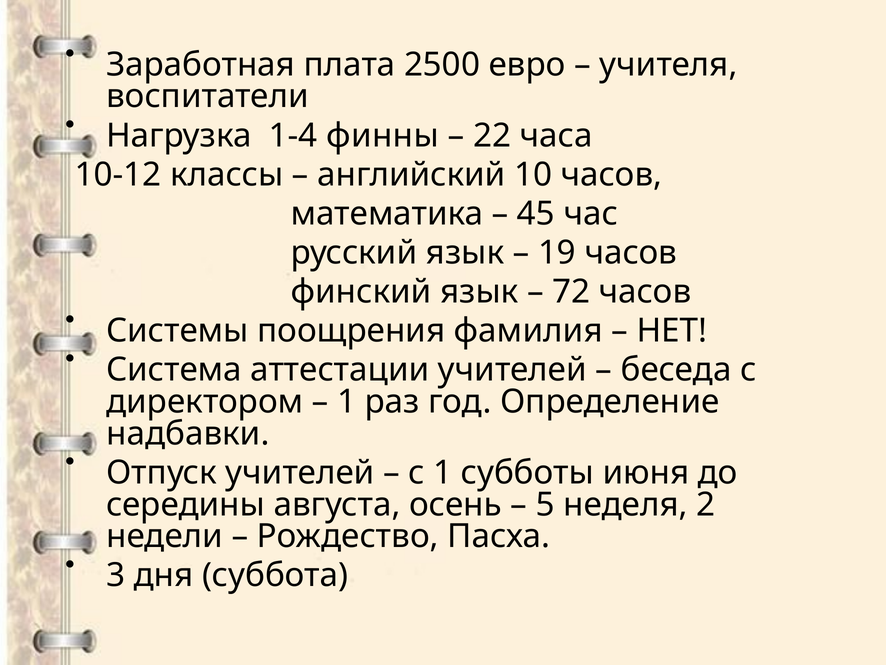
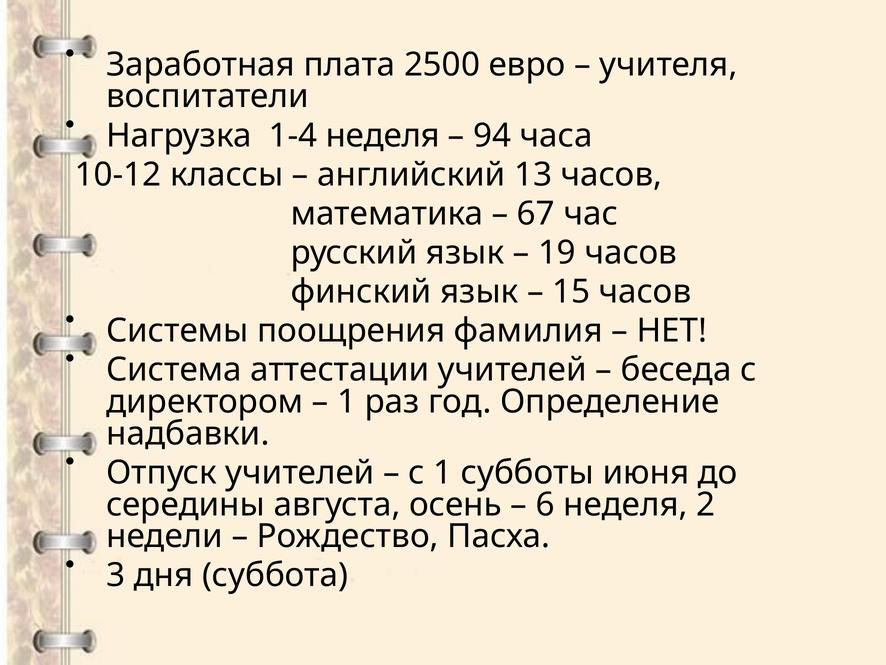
1-4 финны: финны -> неделя (383, 135)
22: 22 -> 94 (492, 135)
10: 10 -> 13 (533, 174)
45: 45 -> 67 (536, 213)
72: 72 -> 15 (571, 291)
5: 5 -> 6 (545, 504)
